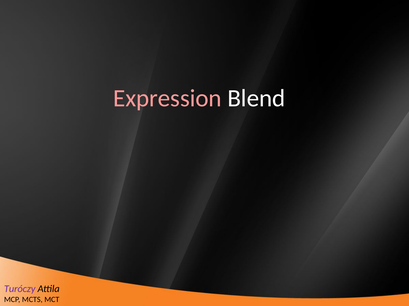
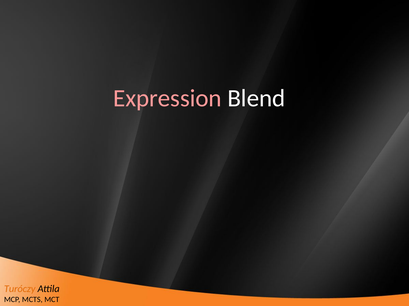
Turóczy colour: purple -> orange (20, 289)
